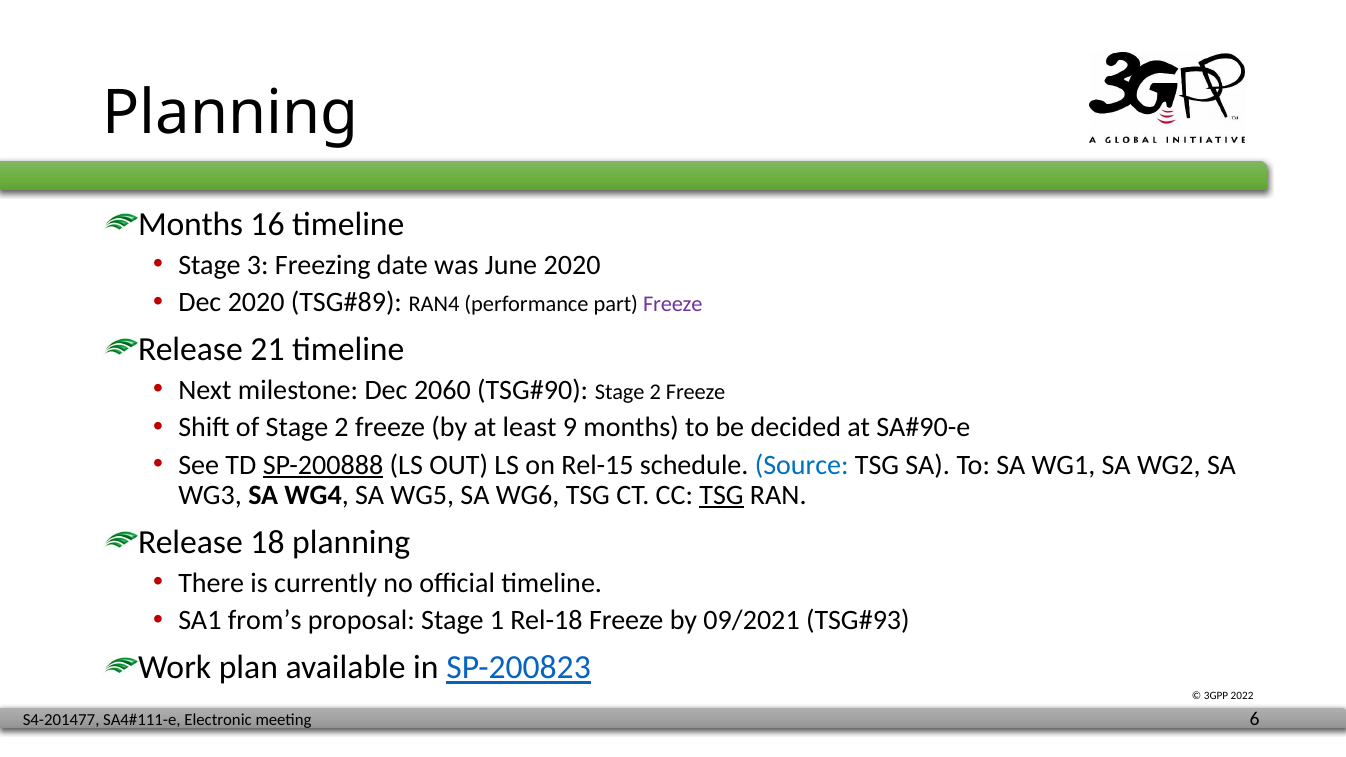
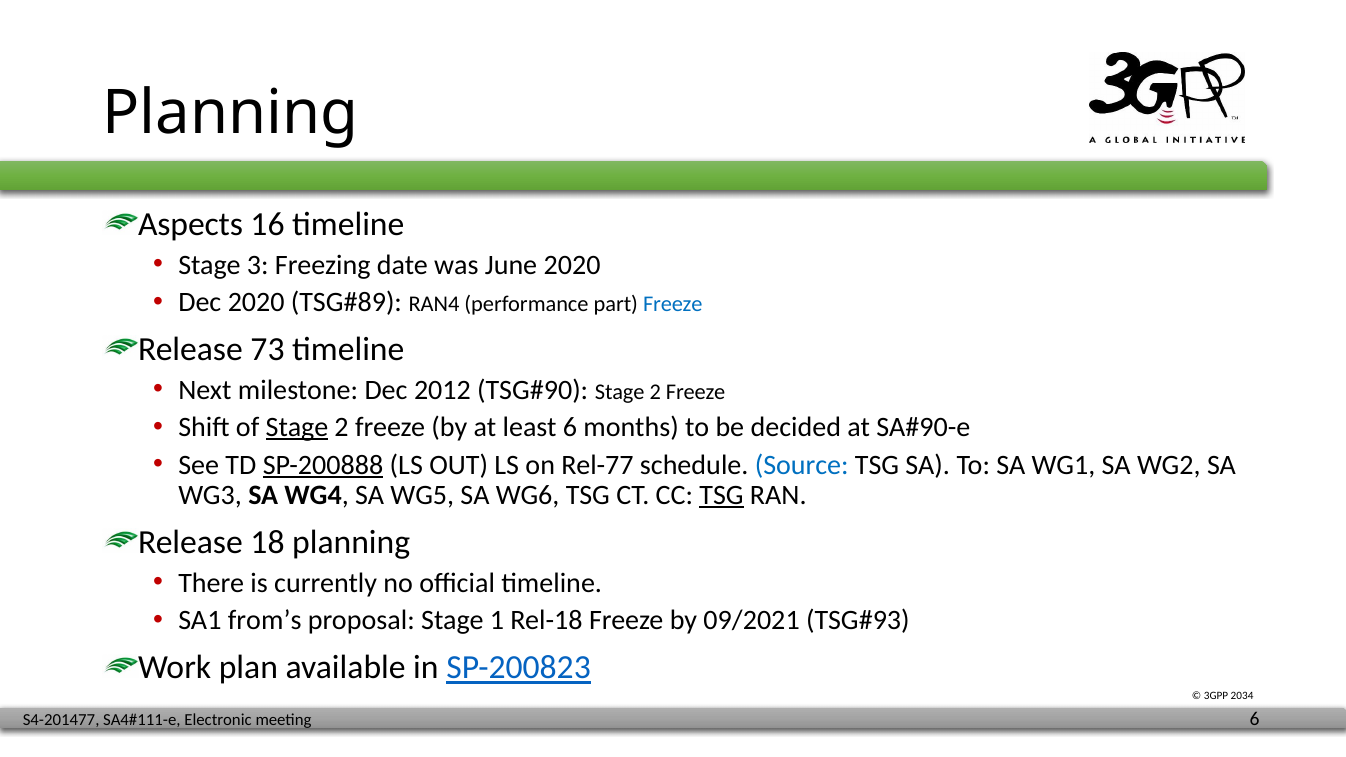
Months: Months -> Aspects (191, 225)
Freeze colour: purple -> blue (673, 304)
21: 21 -> 73 (268, 349)
2060: 2060 -> 2012 (442, 390)
Stage underline: none -> present (297, 427)
least 9: 9 -> 6 (570, 427)
Rel-15: Rel-15 -> Rel-77 (597, 465)
2022: 2022 -> 2034 (1242, 696)
